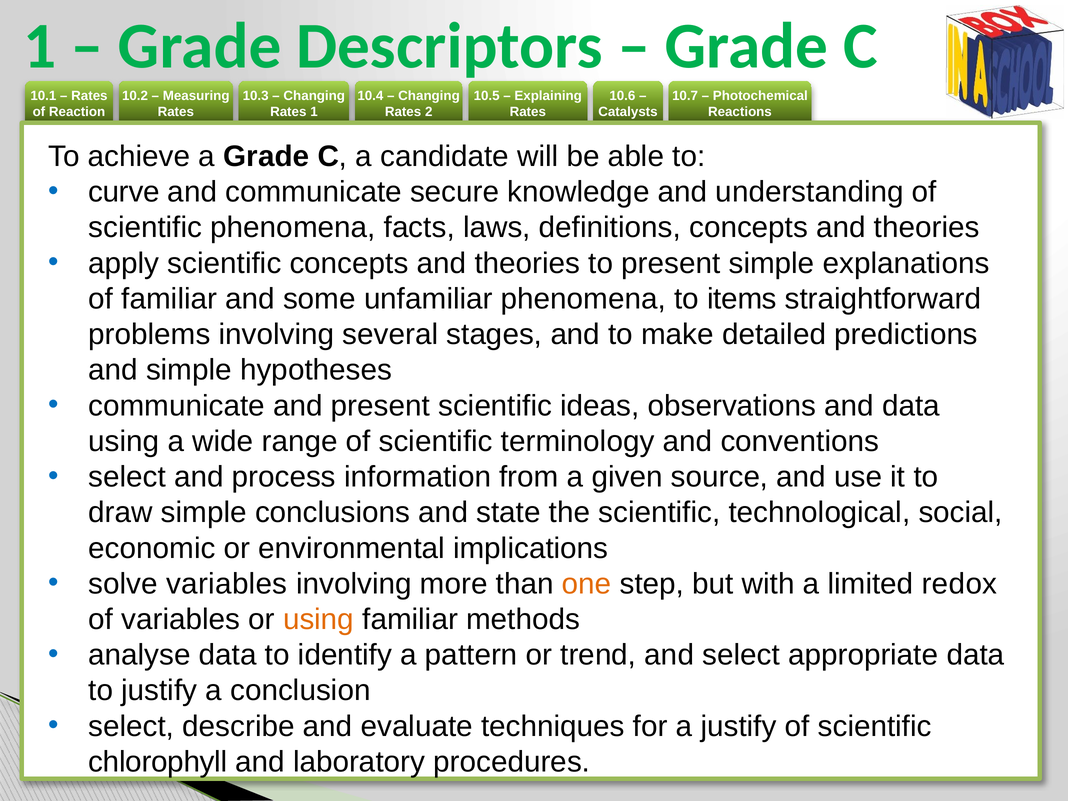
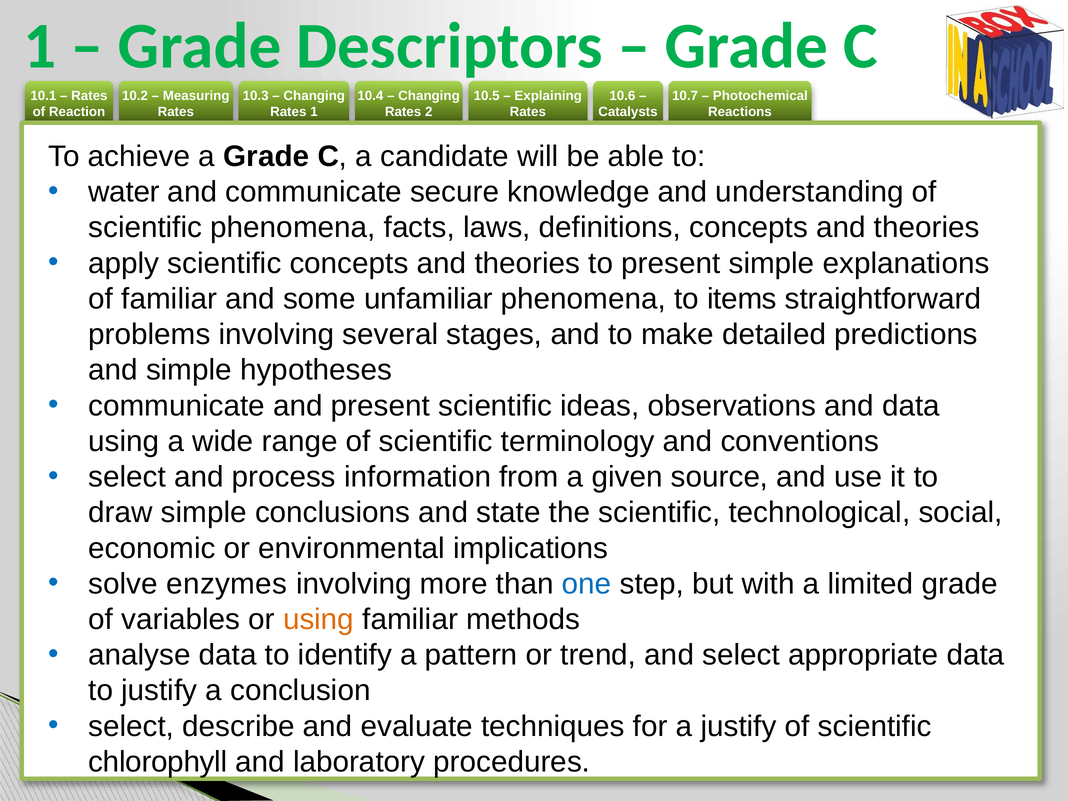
curve: curve -> water (124, 192)
solve variables: variables -> enzymes (227, 584)
one colour: orange -> blue (587, 584)
limited redox: redox -> grade (960, 584)
